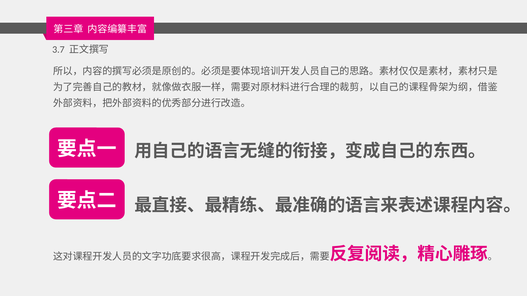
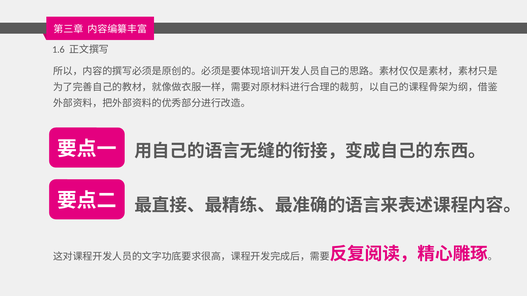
3.7: 3.7 -> 1.6 (58, 50)
